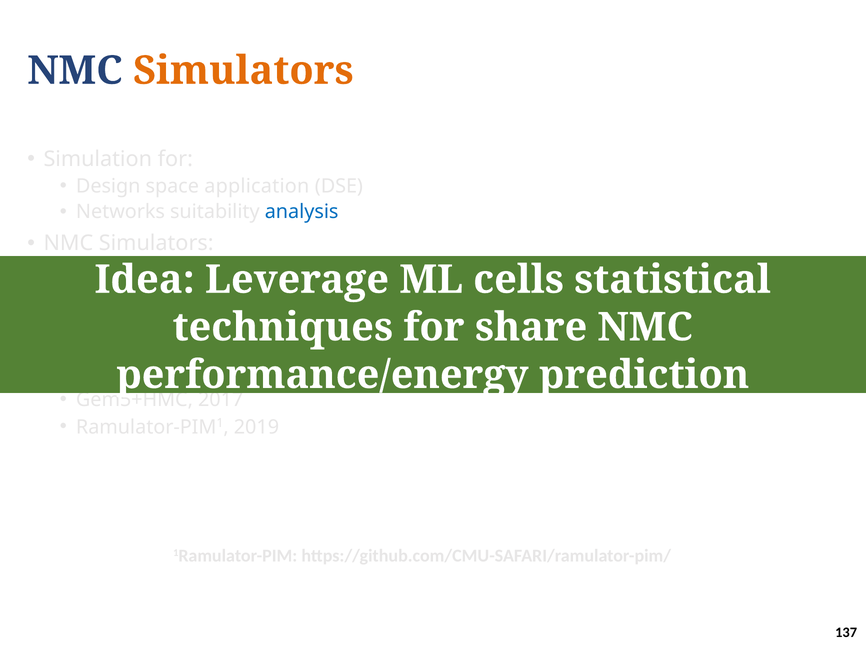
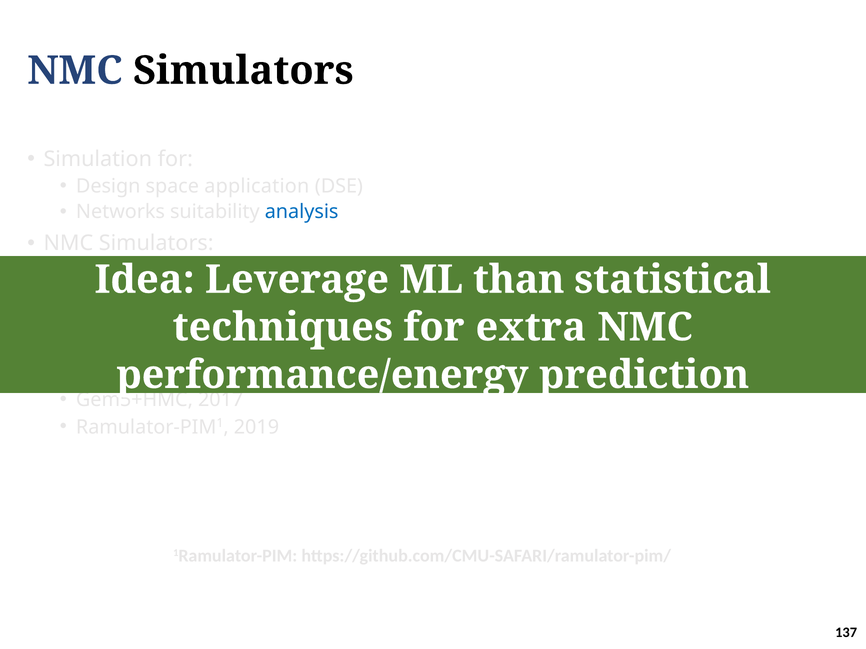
Simulators colour: orange -> black (243, 71)
cells: cells -> than (519, 280)
share: share -> extra (531, 328)
